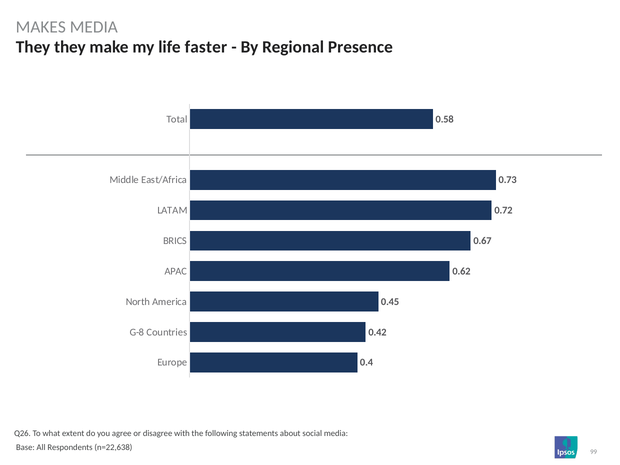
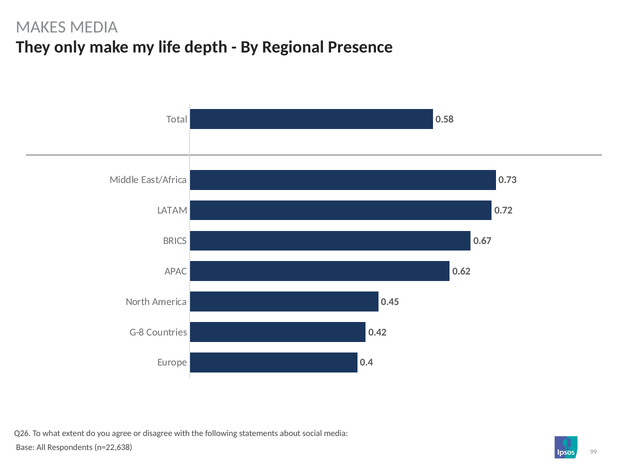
They they: they -> only (70, 47)
faster: faster -> depth (206, 47)
